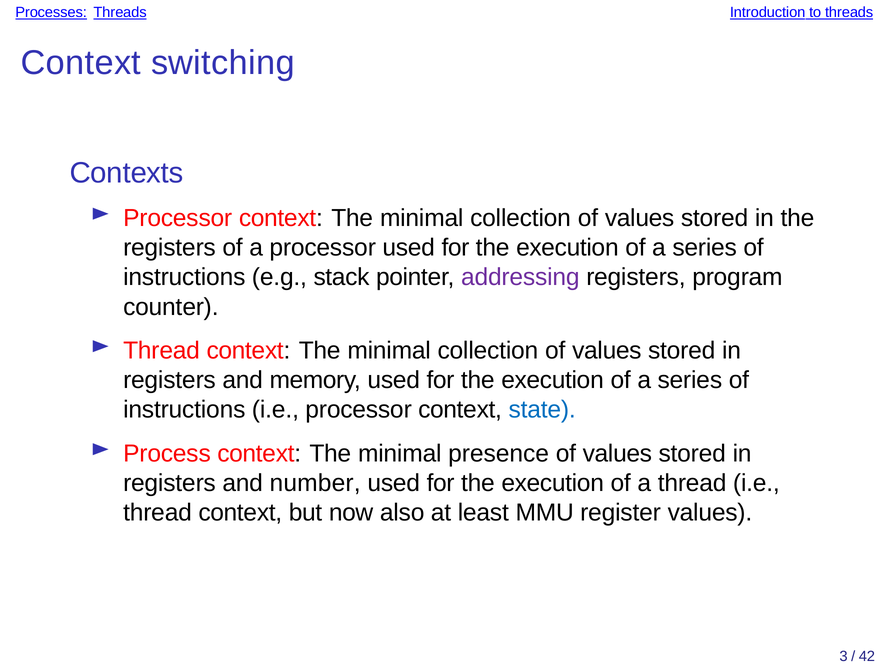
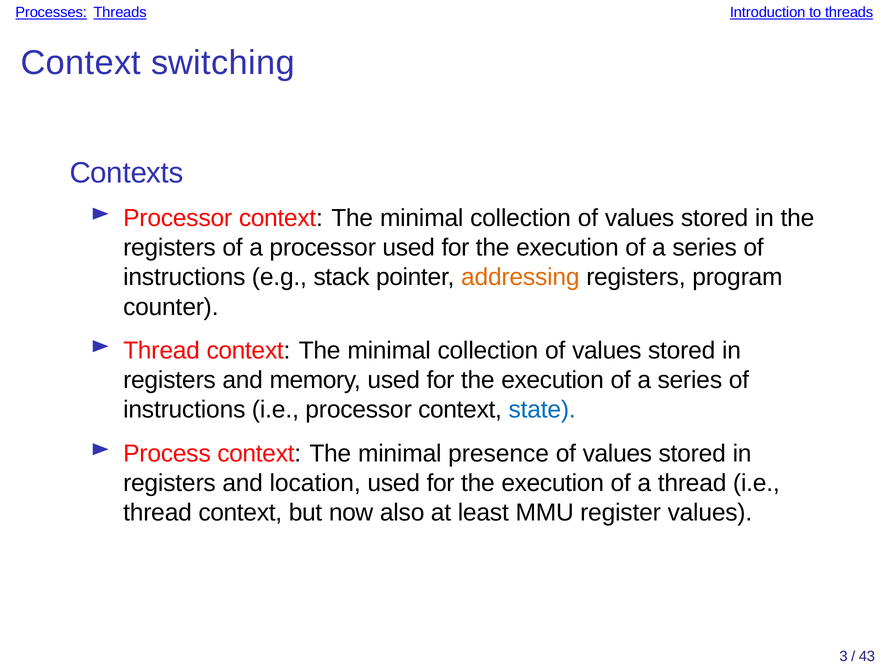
addressing colour: purple -> orange (520, 277)
number: number -> location (315, 483)
42: 42 -> 43 (867, 656)
